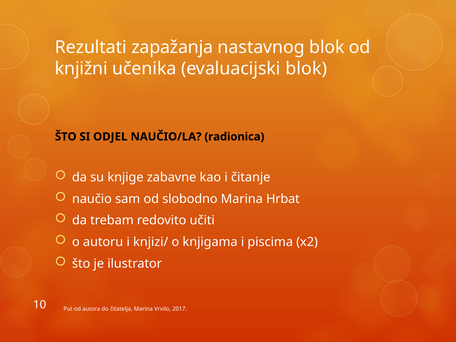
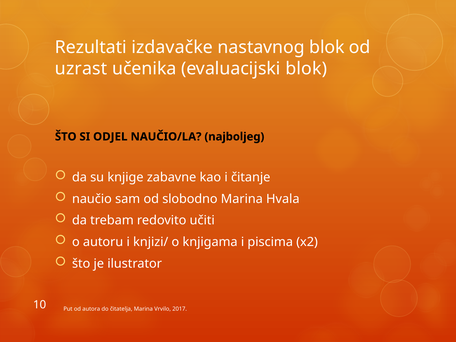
zapažanja: zapažanja -> izdavačke (172, 47)
knjižni: knjižni -> uzrast (81, 69)
radionica: radionica -> najboljeg (234, 137)
Hrbat: Hrbat -> Hvala (283, 199)
